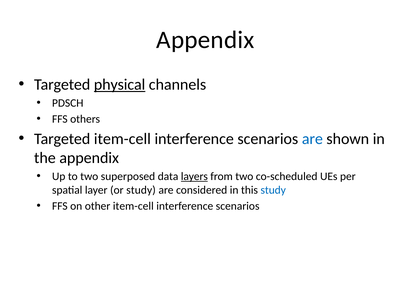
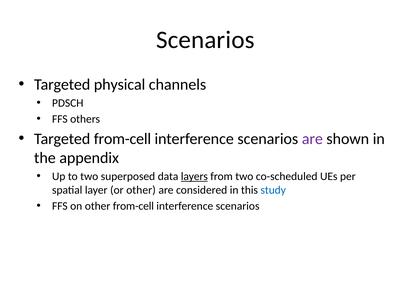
Appendix: Appendix -> Scenarios (205, 40)
physical underline: present -> none (120, 85)
Targeted item-cell: item-cell -> from-cell (122, 139)
are colour: blue -> purple (312, 139)
or study: study -> other (141, 190)
other item-cell: item-cell -> from-cell (133, 206)
